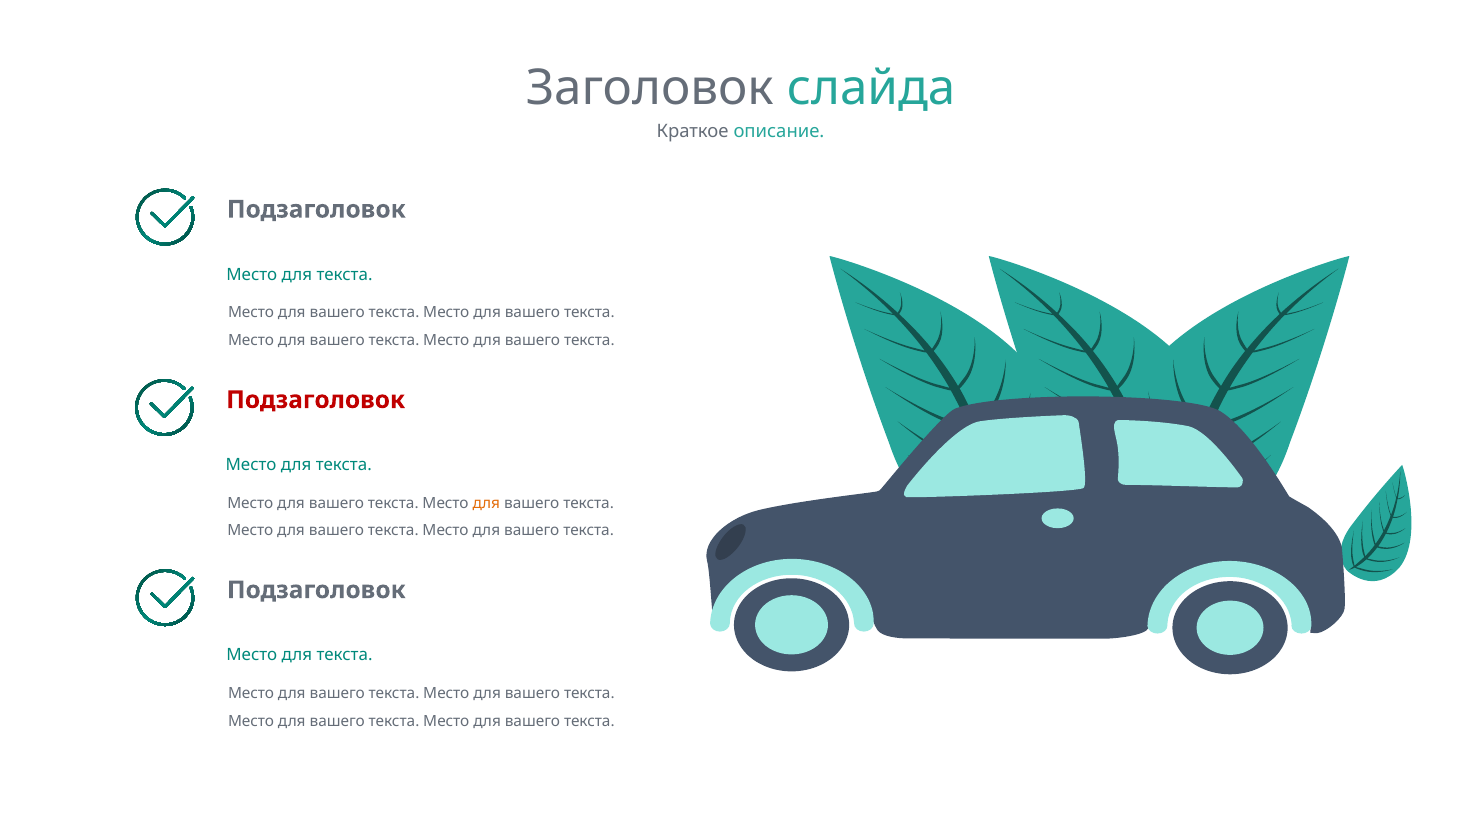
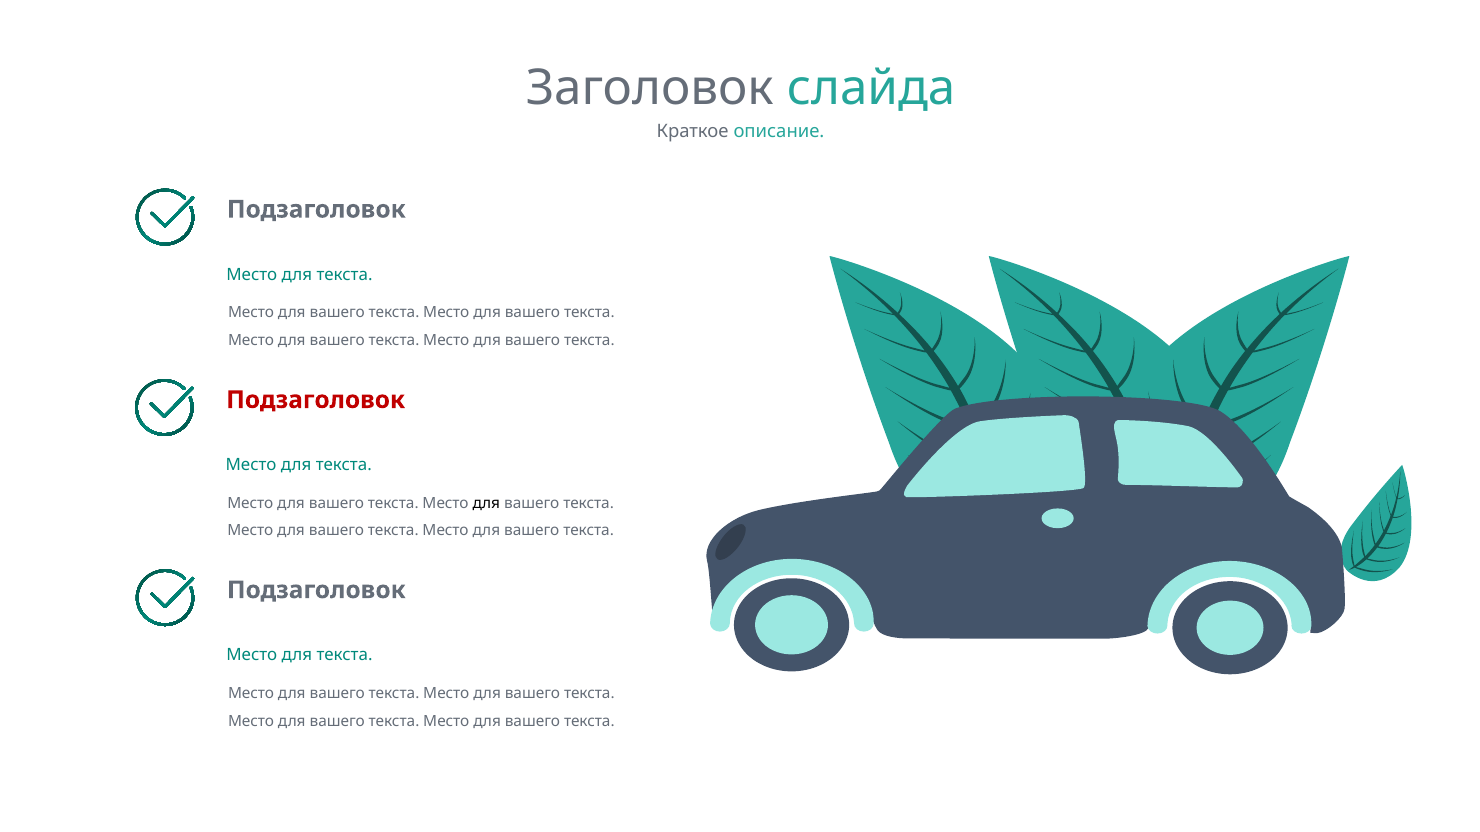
для colour: orange -> black (486, 503)
